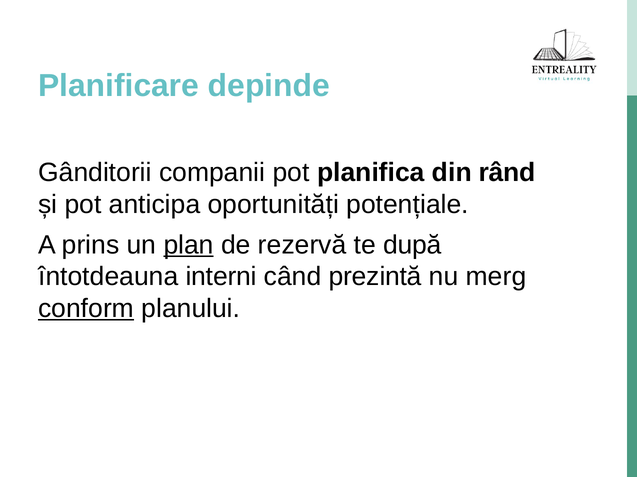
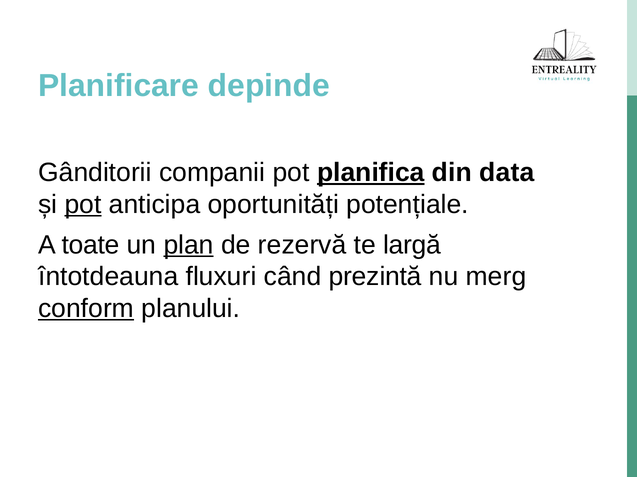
planifica underline: none -> present (371, 173)
rând: rând -> data (507, 173)
pot underline: none -> present (83, 205)
prins: prins -> toate (91, 245)
după: după -> largă (412, 245)
interni: interni -> fluxuri (221, 277)
